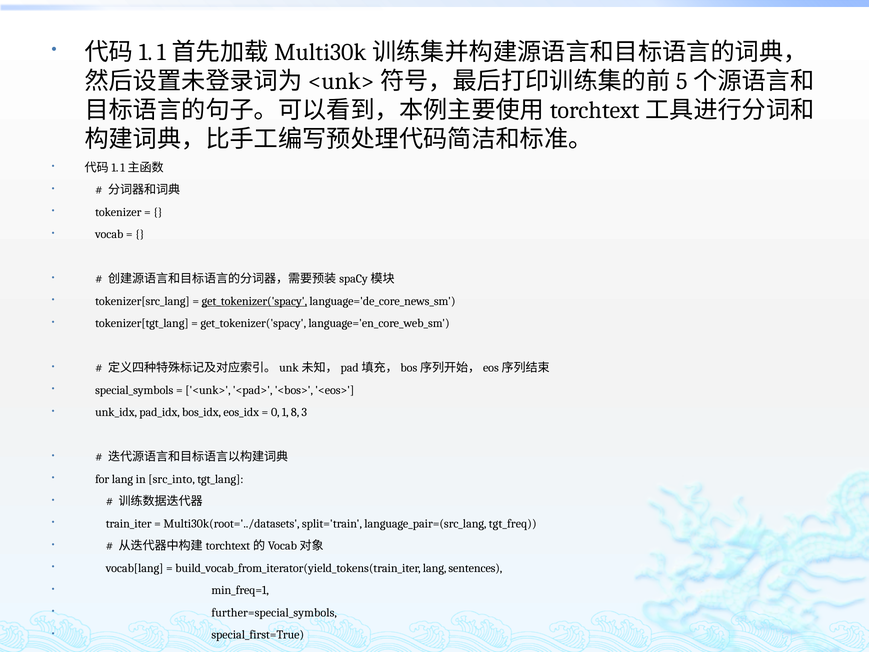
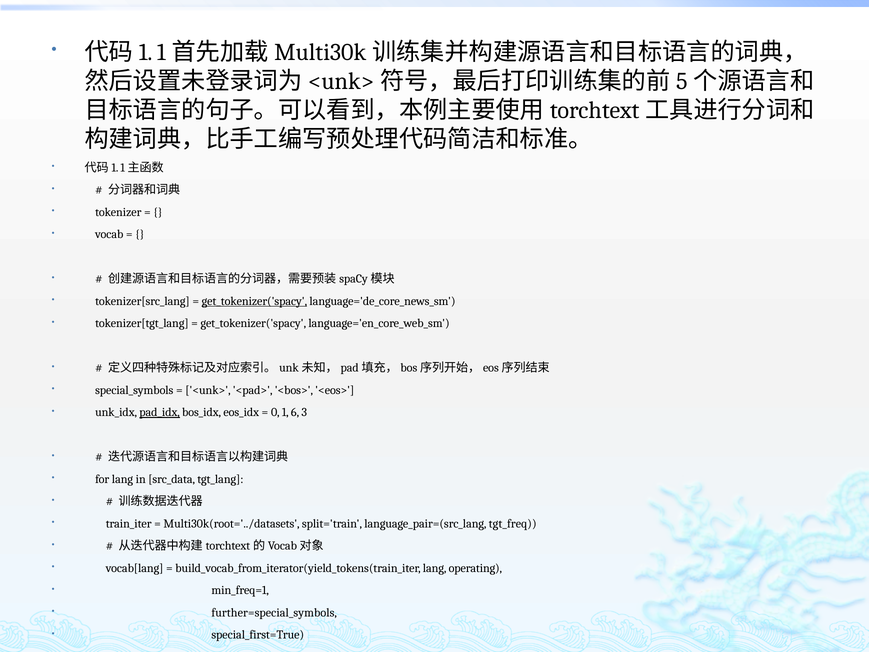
pad_idx underline: none -> present (160, 412)
8: 8 -> 6 (295, 412)
src_into: src_into -> src_data (172, 479)
sentences: sentences -> operating (475, 568)
